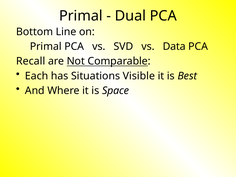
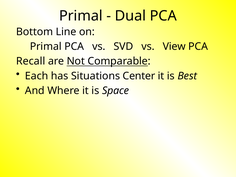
Data: Data -> View (174, 46)
Visible: Visible -> Center (139, 76)
